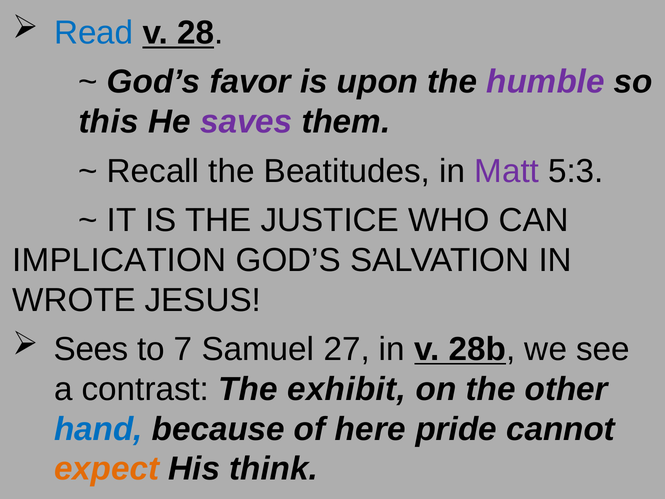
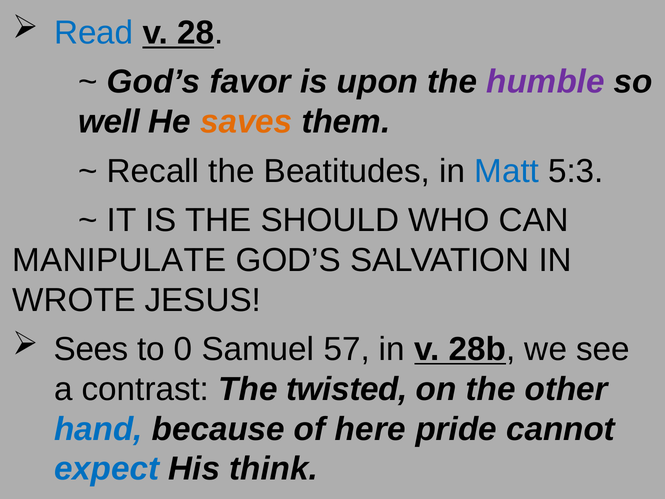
this: this -> well (109, 122)
saves colour: purple -> orange (246, 122)
Matt colour: purple -> blue (507, 171)
JUSTICE: JUSTICE -> SHOULD (330, 220)
IMPLICATION: IMPLICATION -> MANIPULATE (119, 260)
7: 7 -> 0 (183, 349)
27: 27 -> 57 (347, 349)
exhibit: exhibit -> twisted (347, 389)
expect colour: orange -> blue (107, 469)
